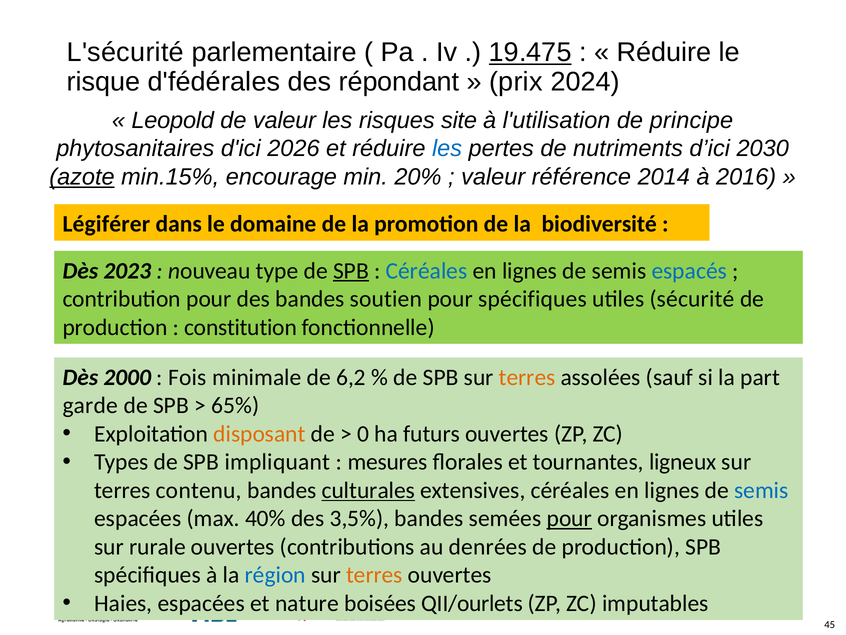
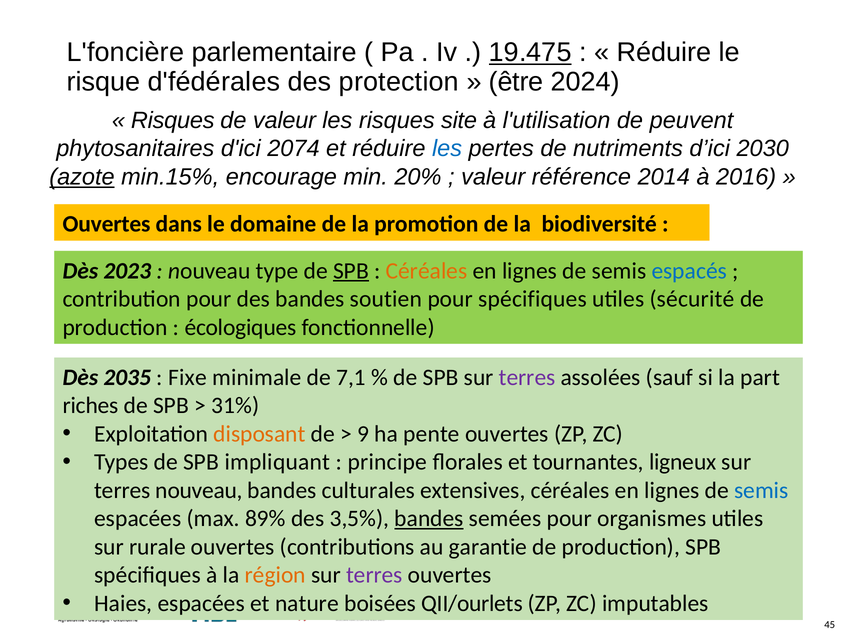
L'sécurité: L'sécurité -> L'foncière (125, 52)
répondant: répondant -> protection (399, 82)
prix: prix -> être (516, 82)
Leopold: Leopold -> Risques (173, 120)
principe: principe -> peuvent (691, 120)
2026: 2026 -> 2074 (293, 149)
Légiférer: Légiférer -> Ouvertes (106, 224)
Céréales colour: blue -> orange (427, 271)
constitution: constitution -> écologiques (241, 327)
2000: 2000 -> 2035 (127, 377)
Fois: Fois -> Fixe (187, 377)
6,2: 6,2 -> 7,1 (351, 377)
terres colour: orange -> purple (527, 377)
garde: garde -> riches (91, 405)
65%: 65% -> 31% (235, 405)
0: 0 -> 9 (363, 434)
futurs: futurs -> pente (432, 434)
mesures: mesures -> principe (387, 462)
terres contenu: contenu -> nouveau (199, 490)
culturales underline: present -> none (368, 490)
40%: 40% -> 89% (265, 518)
bandes underline: none -> present (429, 518)
pour underline: present -> none (569, 518)
denrées: denrées -> garantie (488, 546)
région colour: blue -> orange (275, 575)
terres colour: orange -> purple (374, 575)
